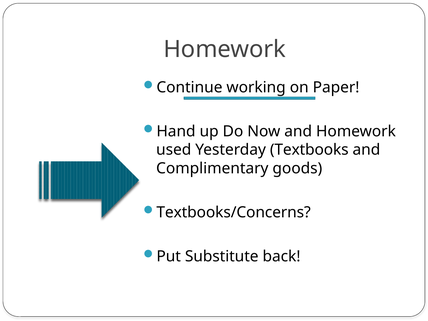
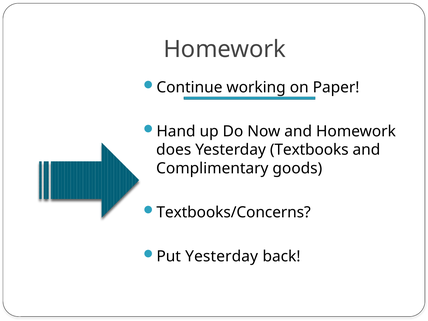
used: used -> does (174, 150)
Put Substitute: Substitute -> Yesterday (222, 256)
